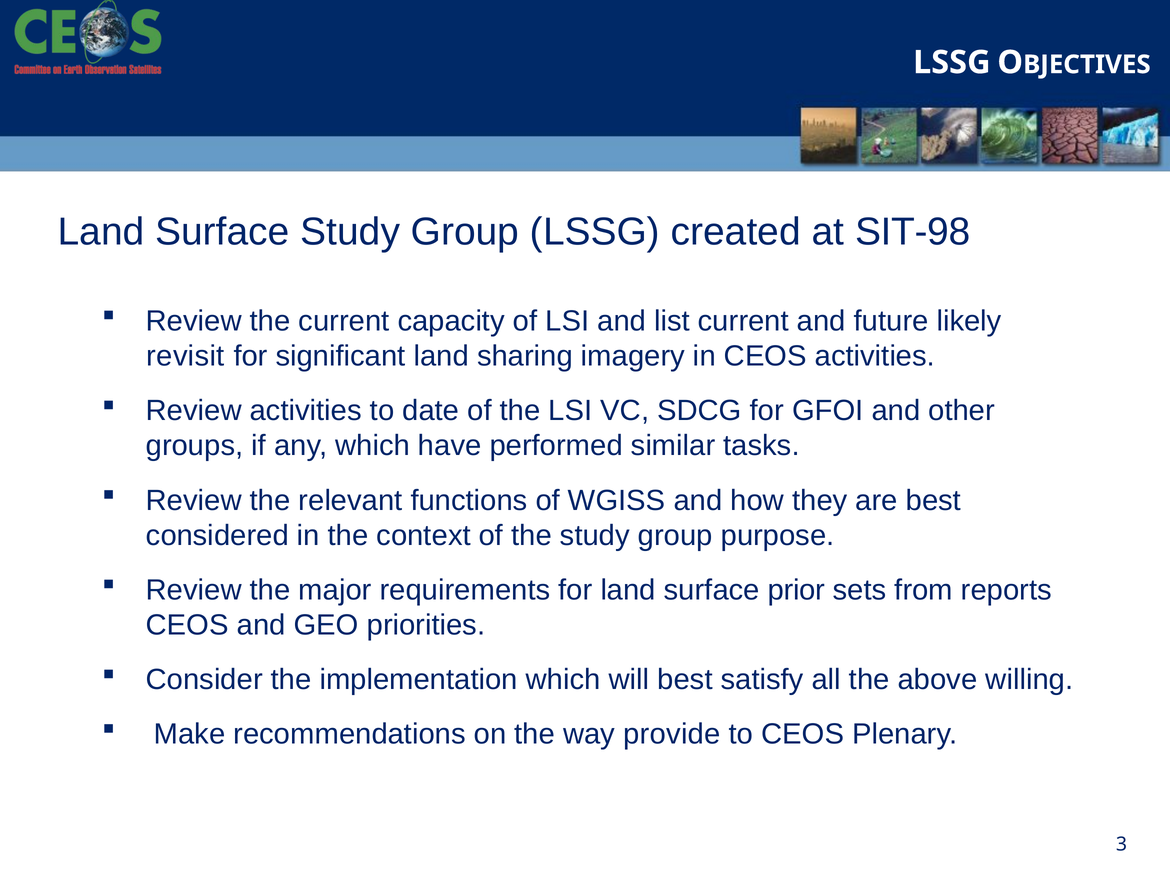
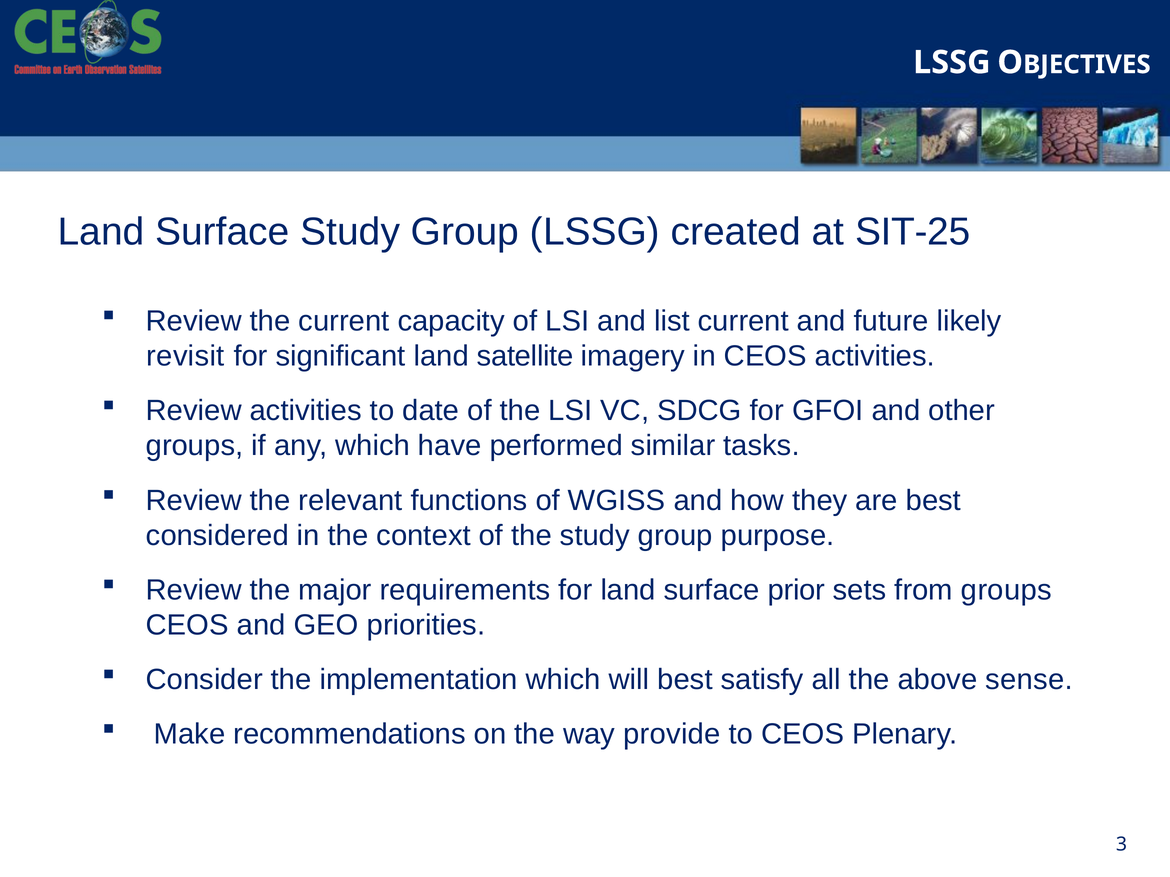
SIT-98: SIT-98 -> SIT-25 (913, 232)
sharing: sharing -> satellite (525, 356)
from reports: reports -> groups (1006, 590)
willing: willing -> sense (1029, 680)
